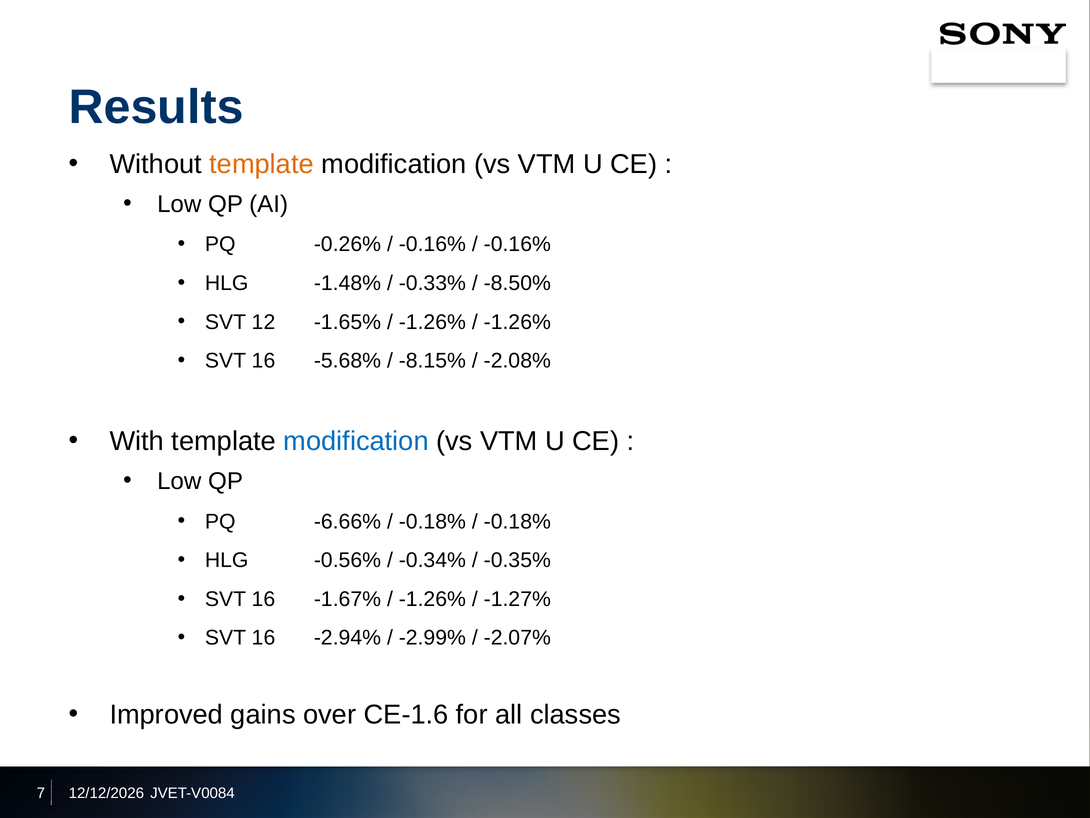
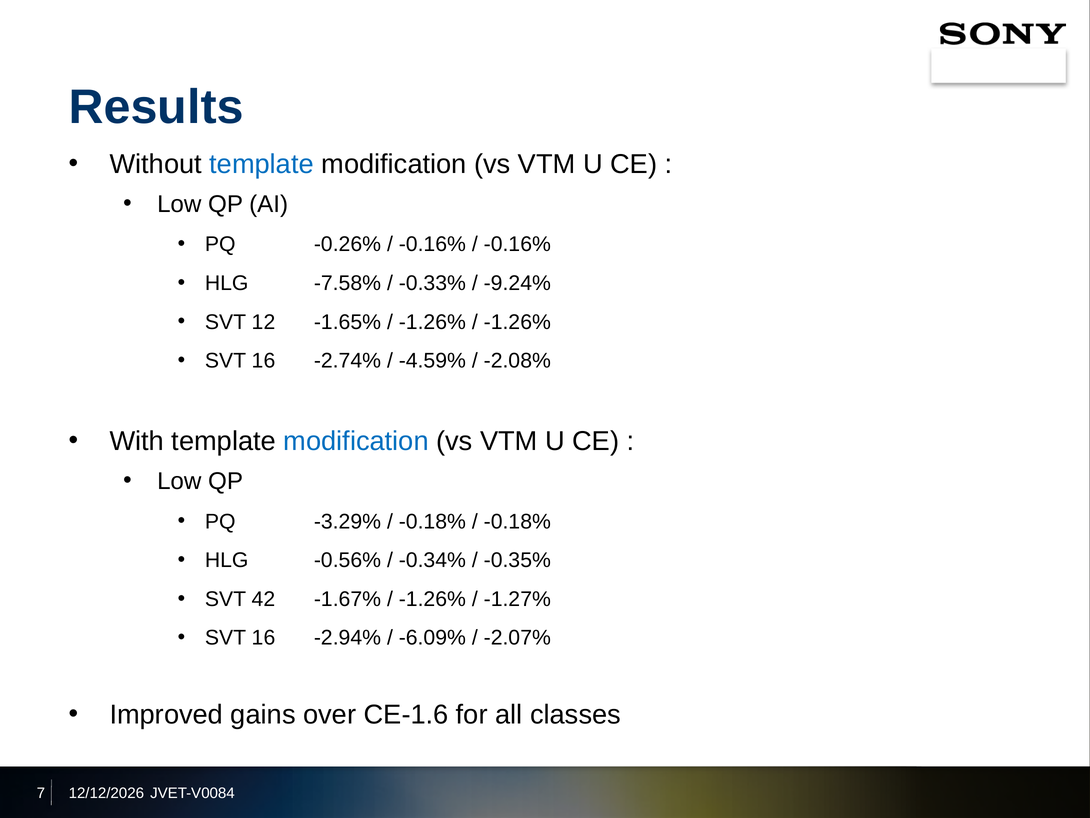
template colour: orange -> blue (262, 164)
-1.48%: -1.48% -> -7.58% (347, 283)
-8.50%: -8.50% -> -9.24% (517, 283)
-5.68%: -5.68% -> -2.74% (347, 361)
-8.15%: -8.15% -> -4.59% (432, 361)
-6.66%: -6.66% -> -3.29% (347, 521)
16: 16 -> 42 (263, 599)
-2.99%: -2.99% -> -6.09% (432, 638)
